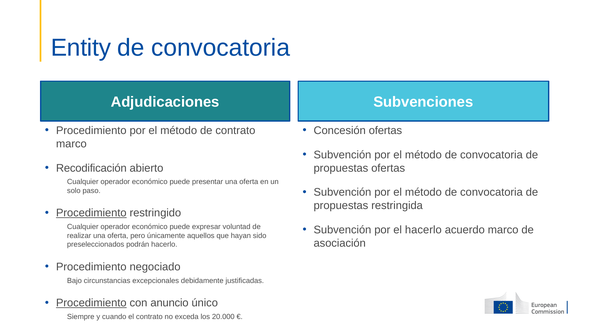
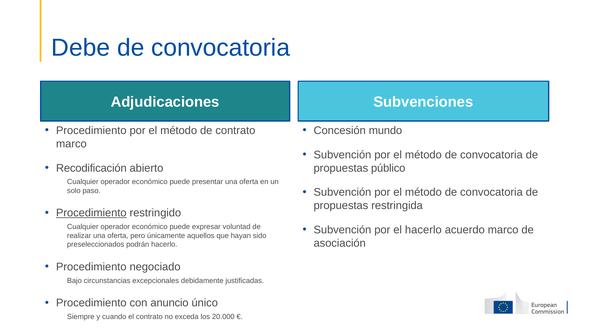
Entity: Entity -> Debe (81, 48)
Concesión ofertas: ofertas -> mundo (385, 131)
propuestas ofertas: ofertas -> público (388, 168)
Procedimiento underline: present -> none (91, 303)
